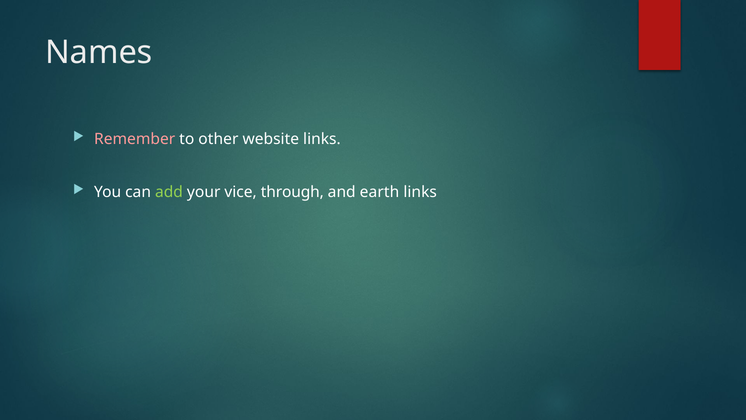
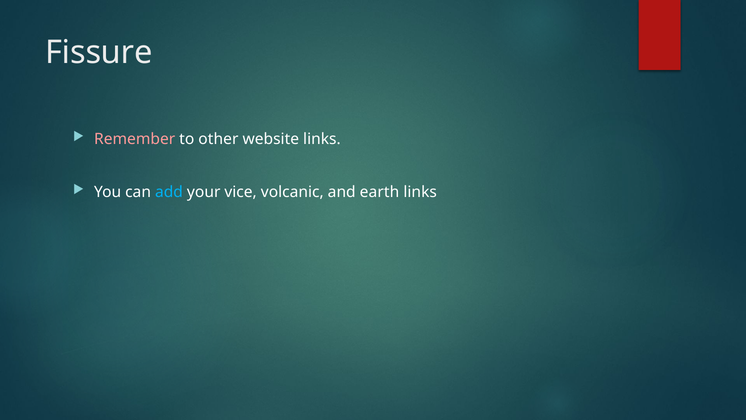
Names: Names -> Fissure (99, 52)
add colour: light green -> light blue (169, 192)
through: through -> volcanic (292, 192)
